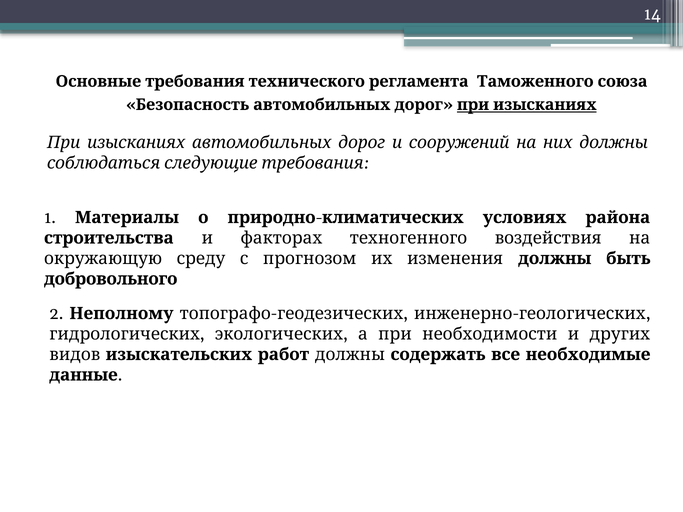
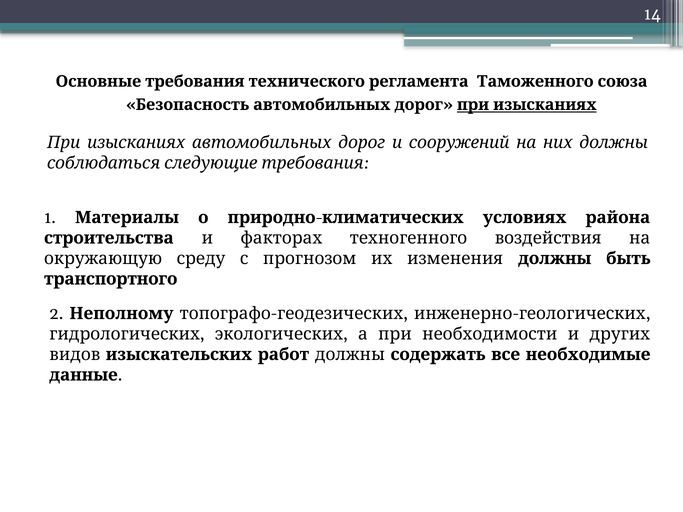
добровольного: добровольного -> транспортного (111, 279)
